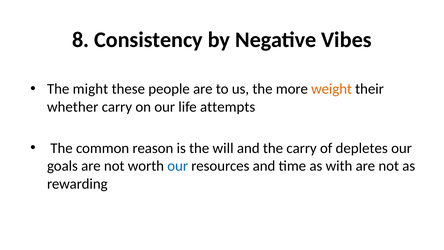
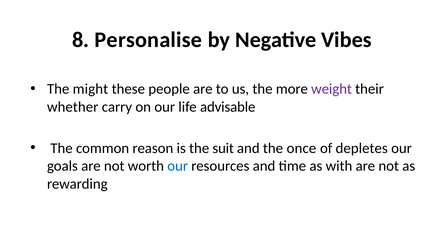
Consistency: Consistency -> Personalise (148, 40)
weight colour: orange -> purple (332, 89)
attempts: attempts -> advisable (228, 107)
will: will -> suit (223, 148)
the carry: carry -> once (301, 148)
